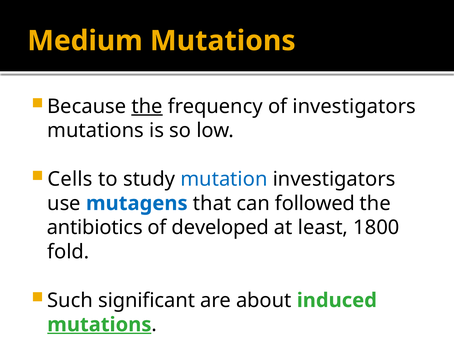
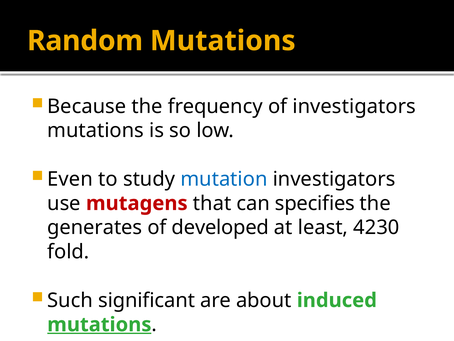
Medium: Medium -> Random (85, 41)
the underline: present -> none (147, 106)
Cells: Cells -> Even (70, 179)
mutagens colour: blue -> red (137, 203)
followed: followed -> specifies (315, 203)
antibiotics: antibiotics -> generates (95, 227)
1800: 1800 -> 4230 (376, 227)
